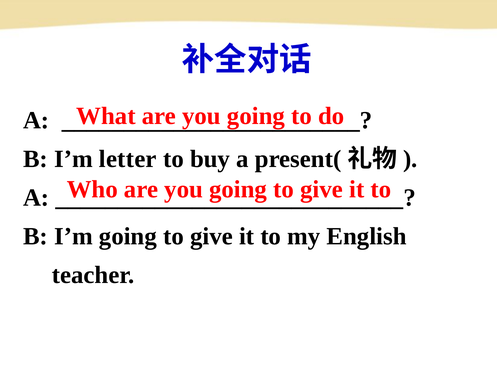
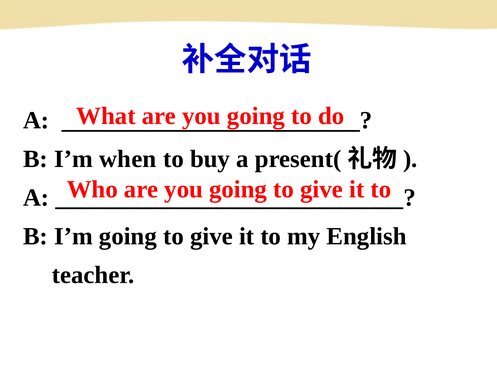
letter: letter -> when (128, 159)
